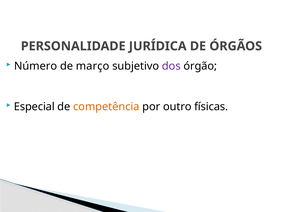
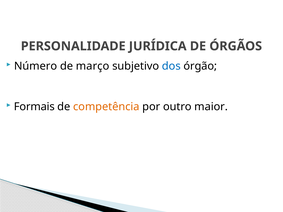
dos colour: purple -> blue (171, 66)
Especial: Especial -> Formais (34, 107)
físicas: físicas -> maior (211, 107)
